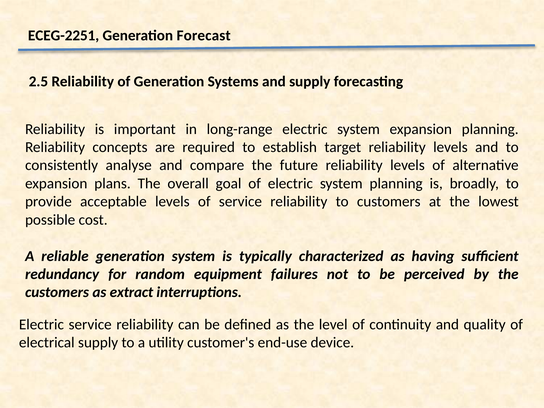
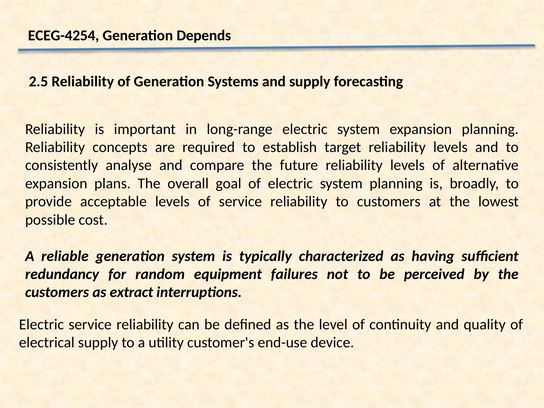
ECEG-2251: ECEG-2251 -> ECEG-4254 (64, 35)
Forecast: Forecast -> Depends (204, 35)
